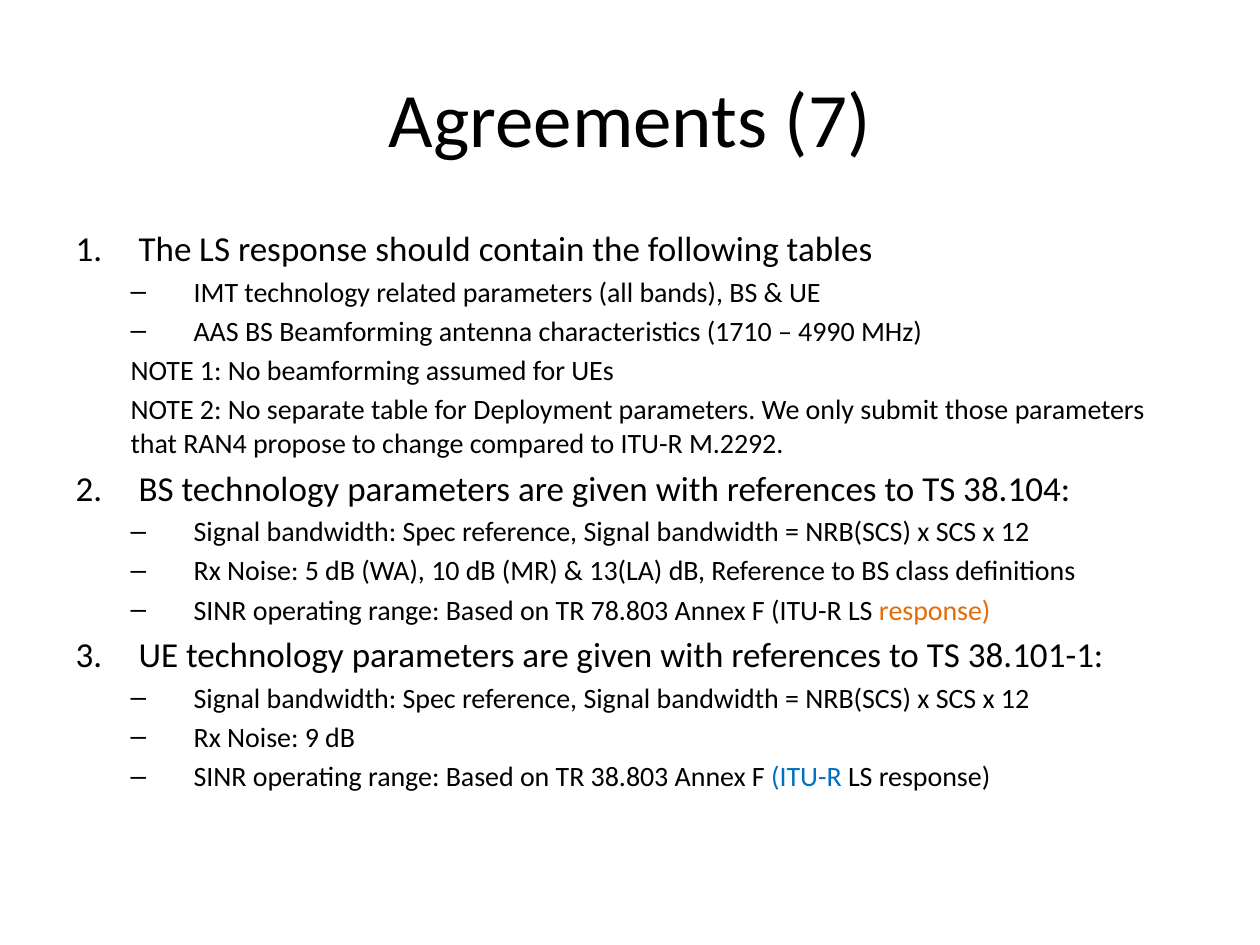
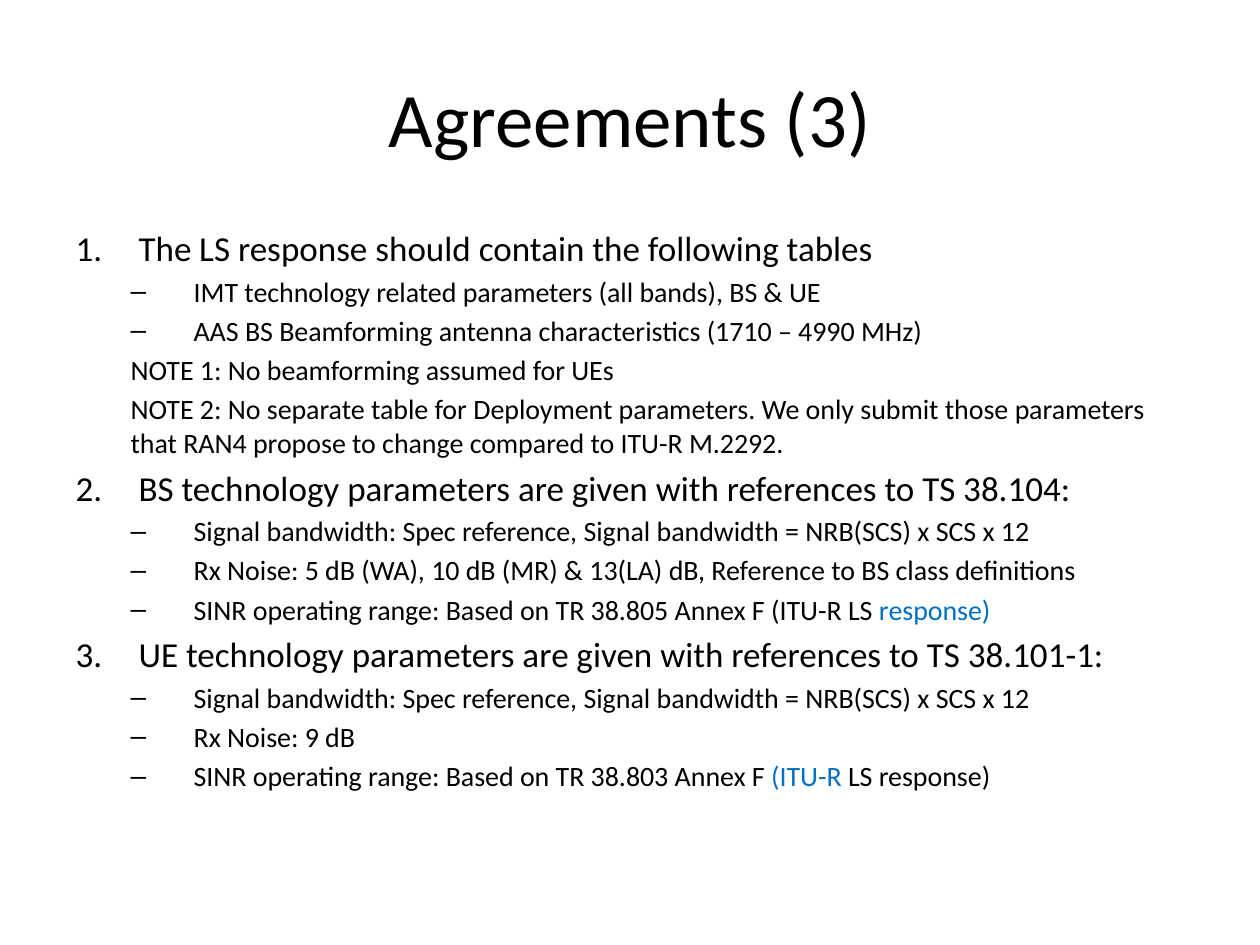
Agreements 7: 7 -> 3 (828, 122)
78.803: 78.803 -> 38.805 (630, 611)
response colour: orange -> blue (935, 611)
